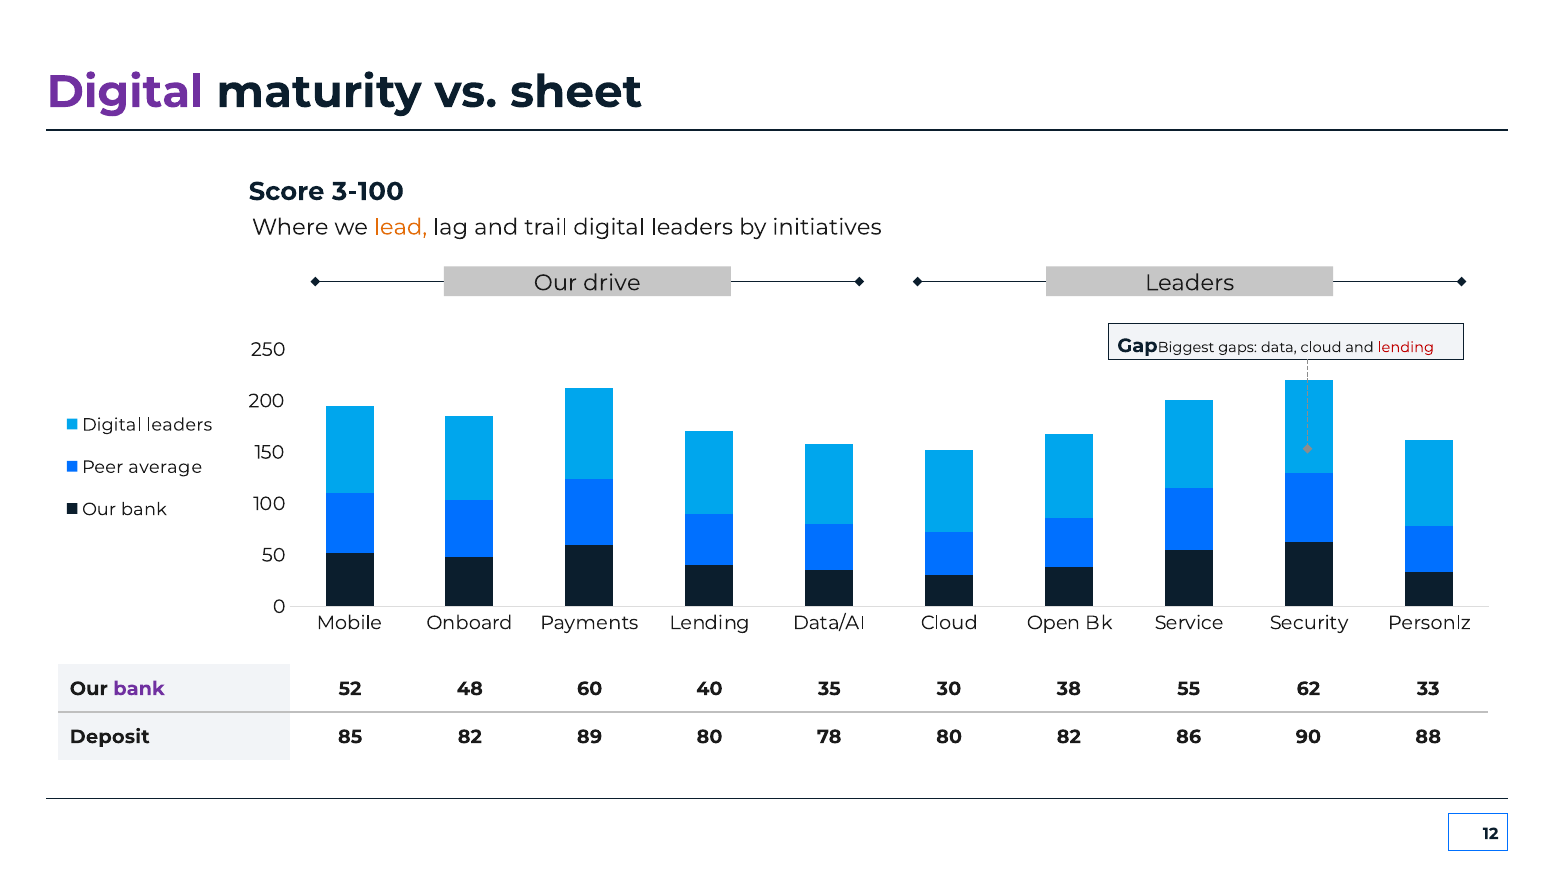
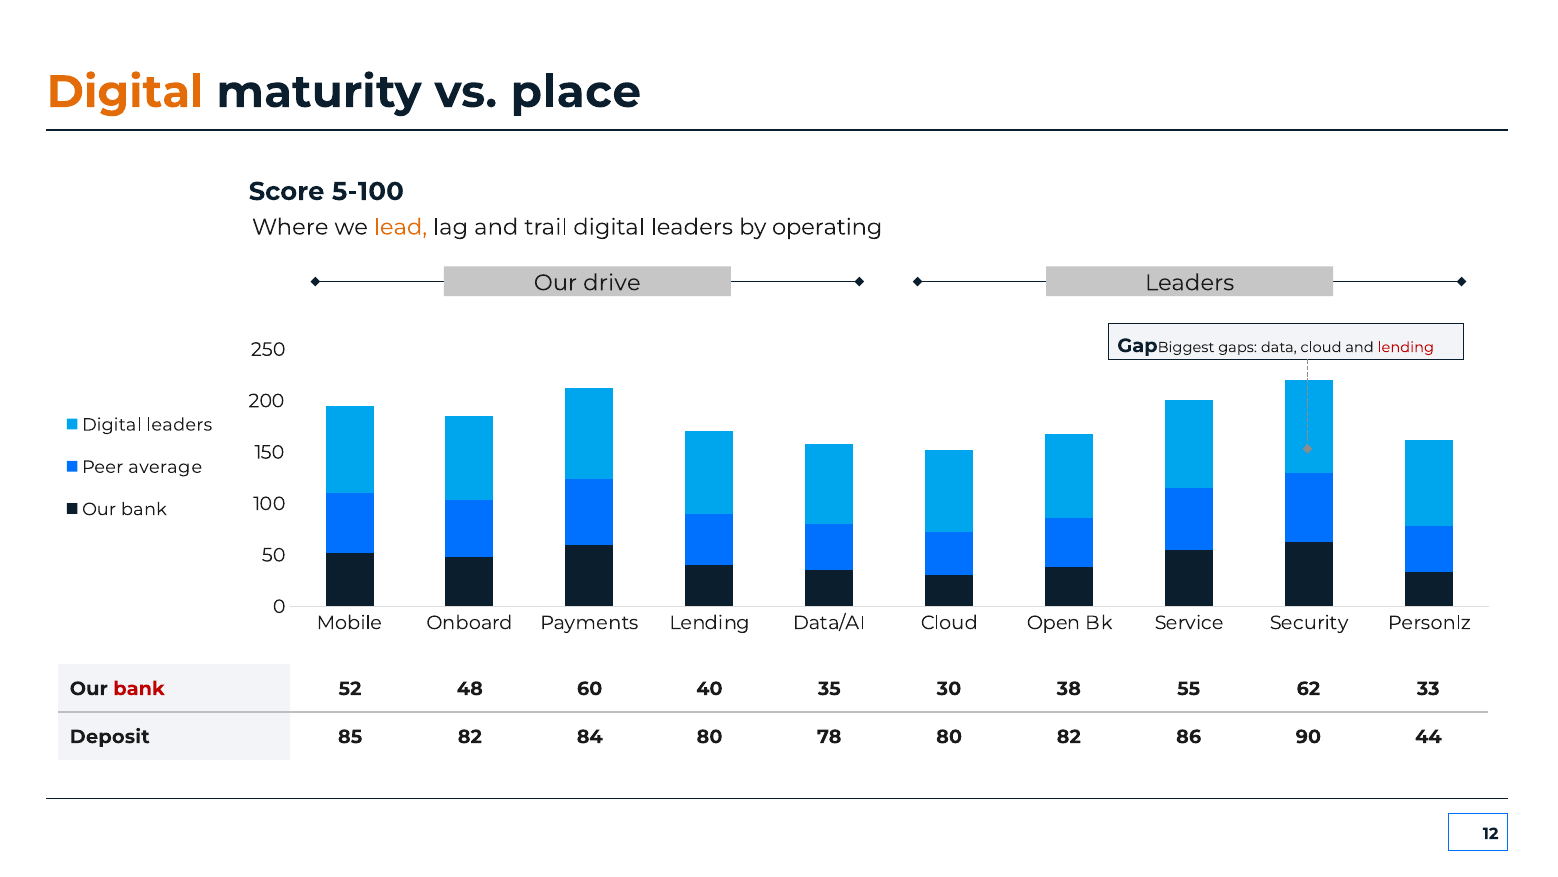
Digital colour: purple -> orange (125, 92)
sheet: sheet -> place (576, 92)
3-100: 3-100 -> 5-100 (368, 191)
initiatives: initiatives -> operating (827, 227)
bank colour: purple -> red (139, 688)
89: 89 -> 84 (590, 736)
88: 88 -> 44 (1428, 736)
